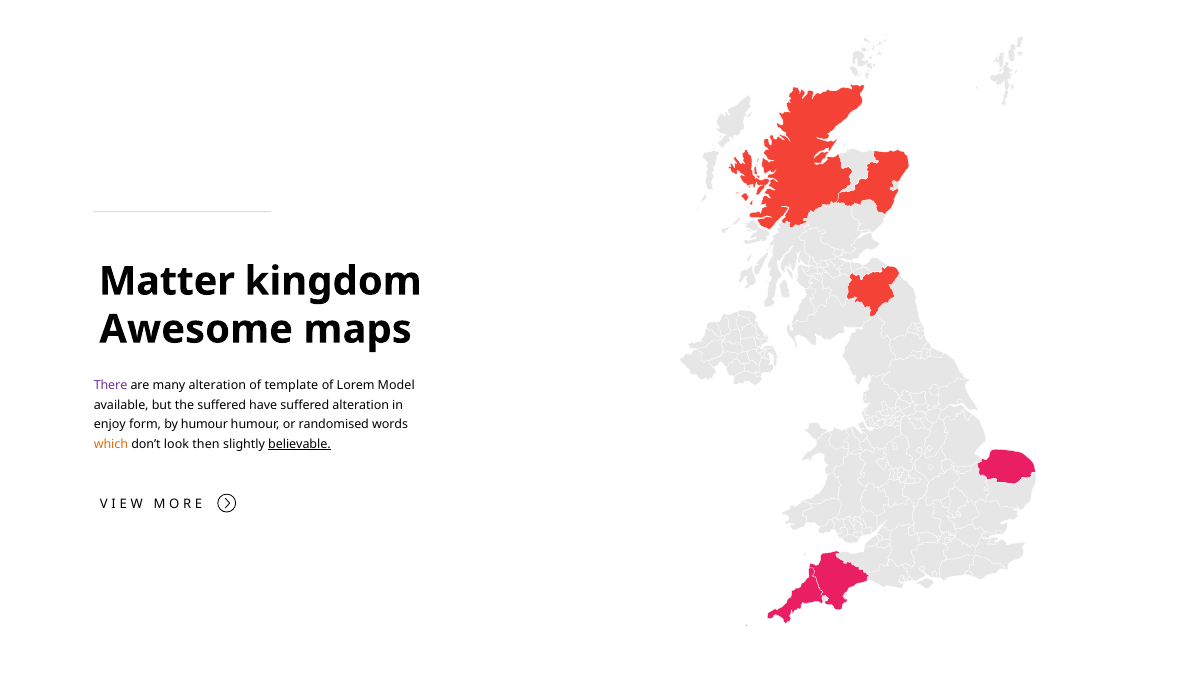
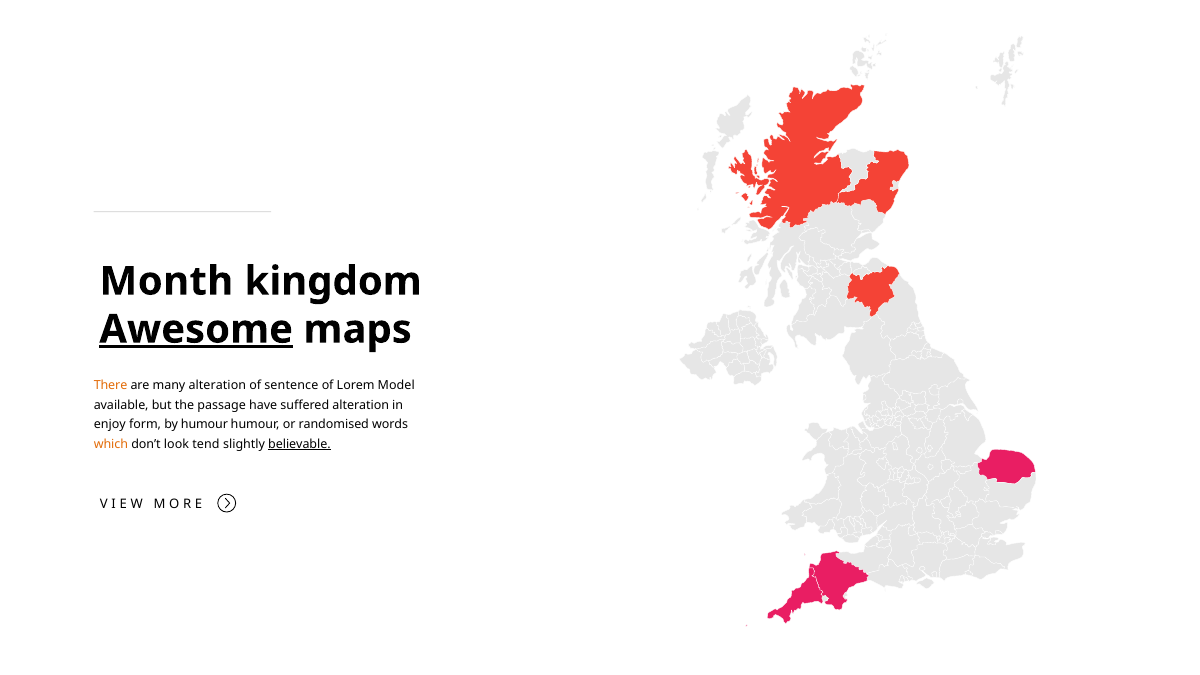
Matter: Matter -> Month (166, 281)
Awesome underline: none -> present (196, 329)
There colour: purple -> orange (111, 386)
template: template -> sentence (291, 386)
the suffered: suffered -> passage (222, 405)
then: then -> tend (206, 444)
